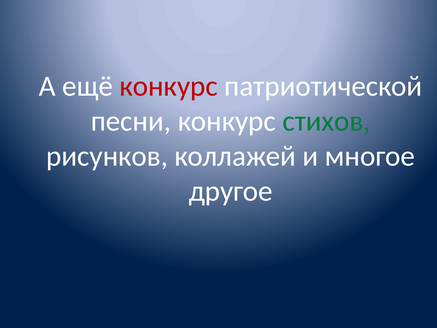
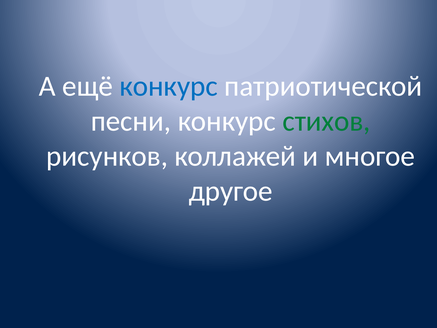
конкурс colour: red -> blue (169, 86)
